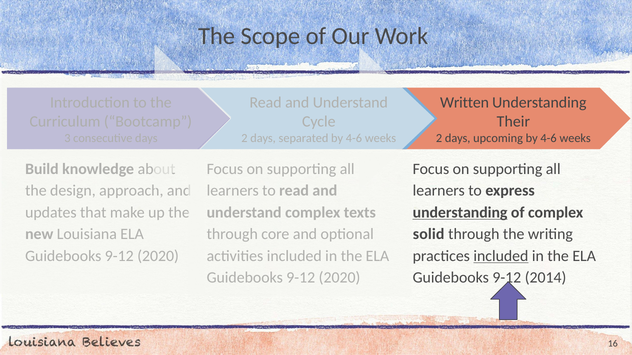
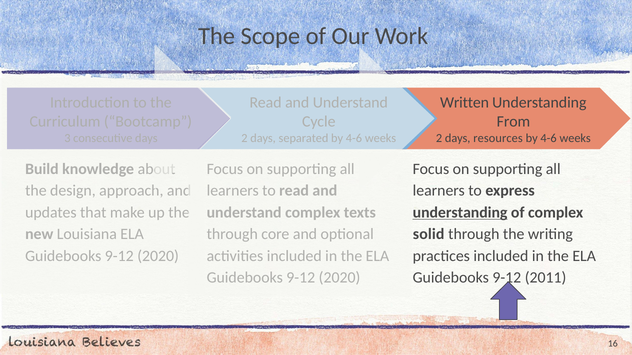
Their: Their -> From (513, 122)
upcoming: upcoming -> resources (498, 138)
included underline: present -> none (501, 256)
2014: 2014 -> 2011 (546, 278)
